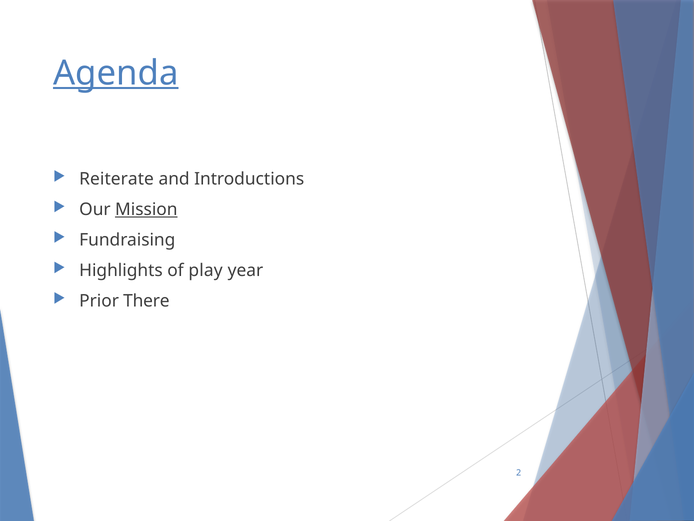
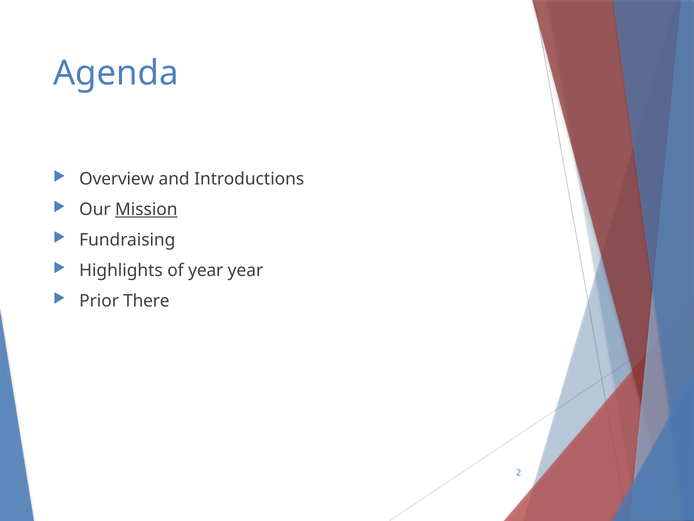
Agenda underline: present -> none (116, 73)
Reiterate: Reiterate -> Overview (117, 179)
of play: play -> year (206, 270)
